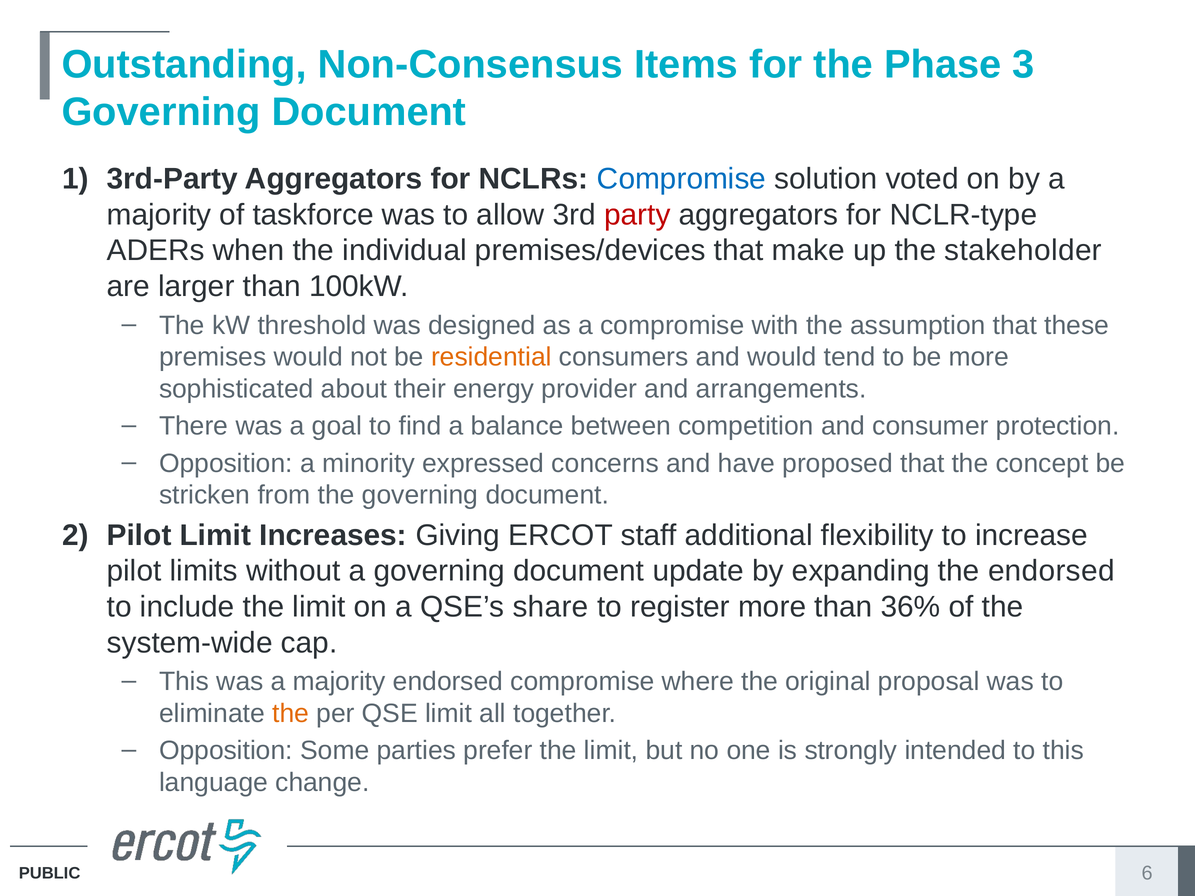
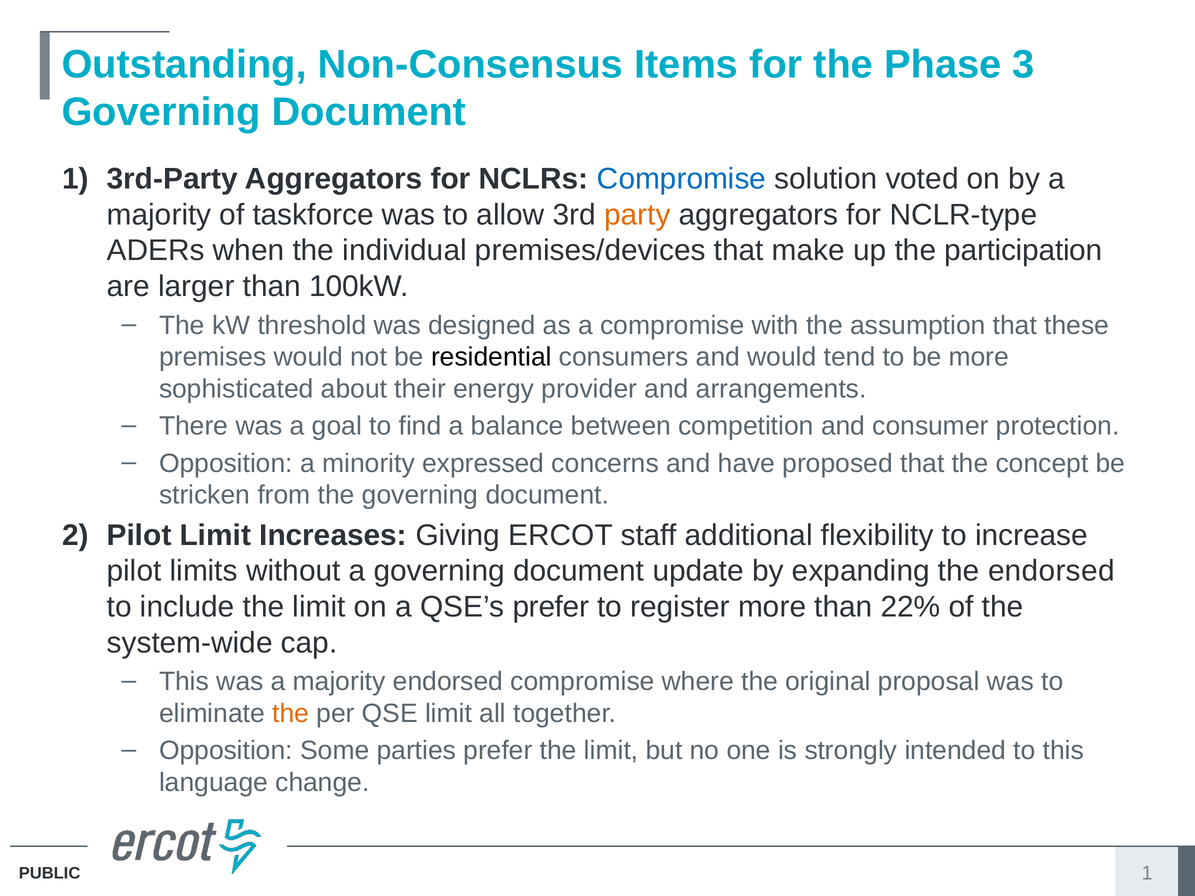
party colour: red -> orange (637, 215)
stakeholder: stakeholder -> participation (1023, 251)
residential colour: orange -> black (491, 357)
QSE’s share: share -> prefer (551, 607)
36%: 36% -> 22% (911, 607)
6: 6 -> 1 (1147, 873)
